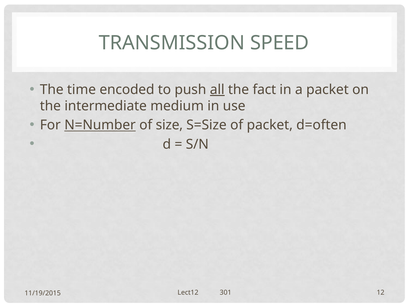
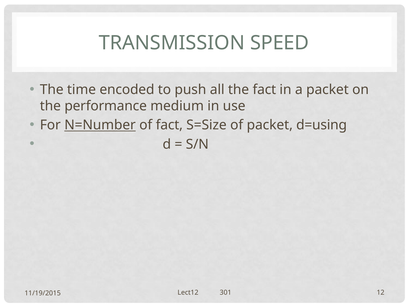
all underline: present -> none (217, 90)
intermediate: intermediate -> performance (106, 106)
of size: size -> fact (169, 125)
d=often: d=often -> d=using (322, 125)
